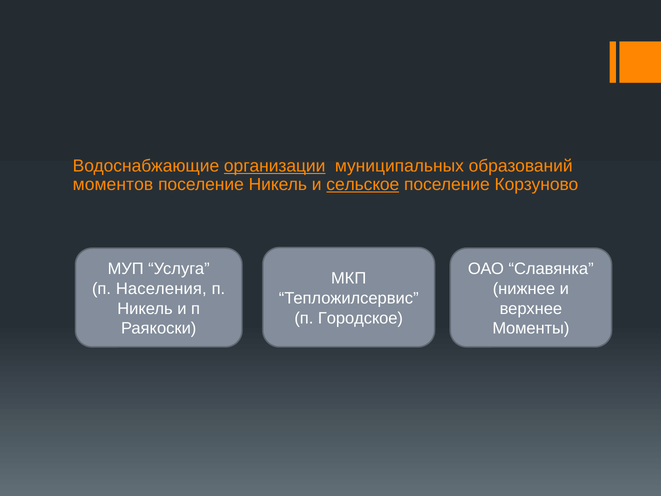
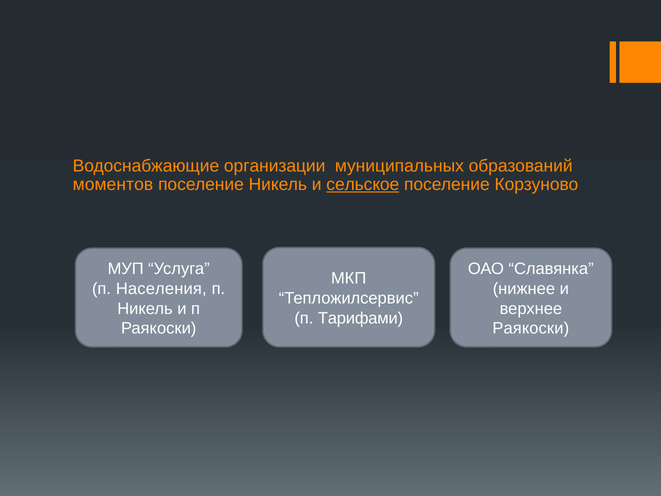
организации underline: present -> none (275, 166)
Городское: Городское -> Тарифами (360, 318)
Моменты: Моменты -> Раякоски (531, 328)
